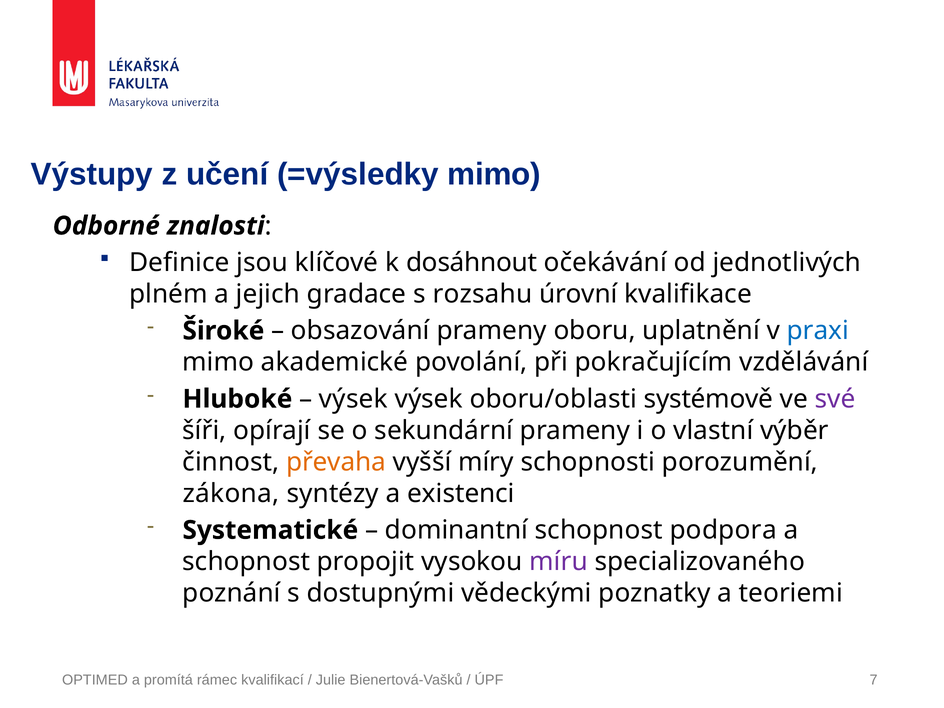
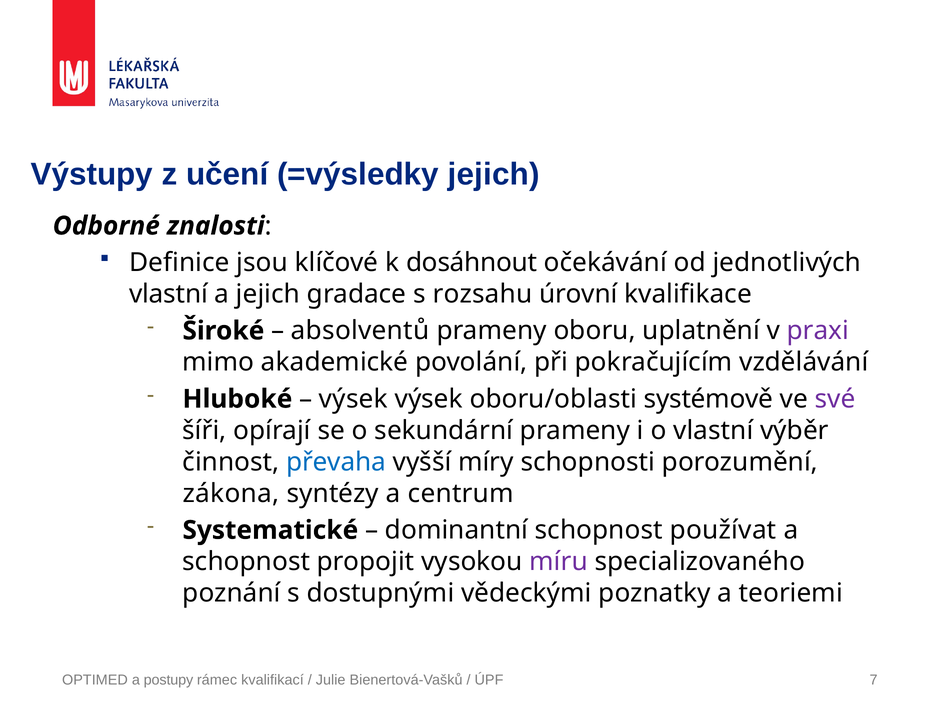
=výsledky mimo: mimo -> jejich (494, 174)
plném: plném -> vlastní (169, 294)
obsazování: obsazování -> absolventů (360, 331)
praxi colour: blue -> purple (818, 331)
převaha colour: orange -> blue (336, 462)
existenci: existenci -> centrum (461, 493)
podpora: podpora -> používat (723, 530)
promítá: promítá -> postupy (168, 680)
